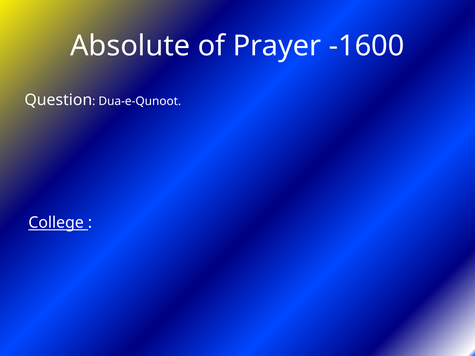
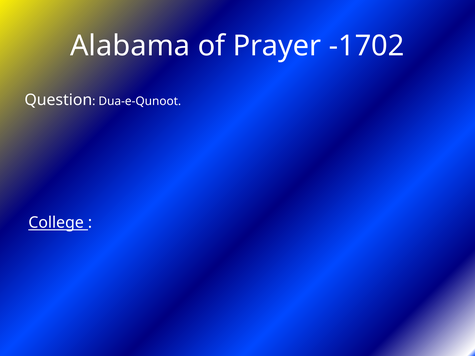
Absolute: Absolute -> Alabama (130, 46)
-1600: -1600 -> -1702 (367, 46)
